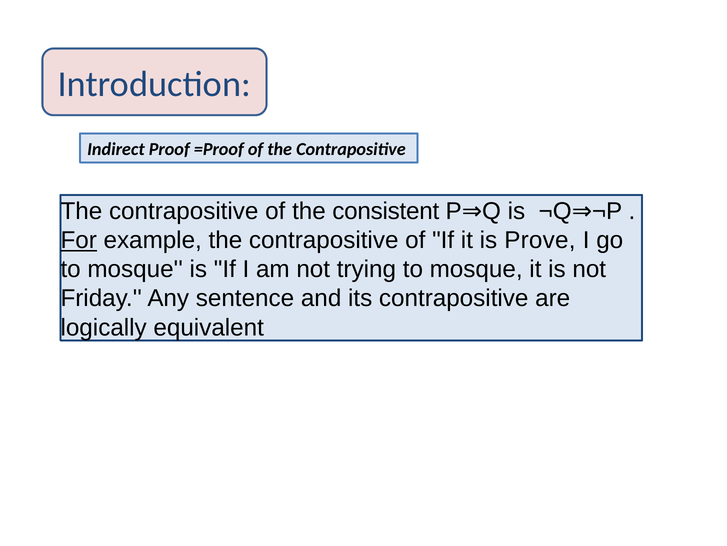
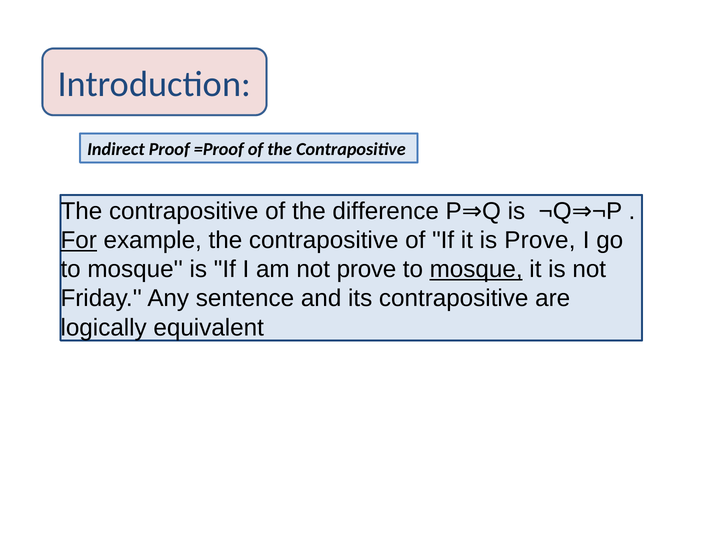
consistent: consistent -> difference (386, 211)
not trying: trying -> prove (367, 269)
mosque underline: none -> present (476, 269)
